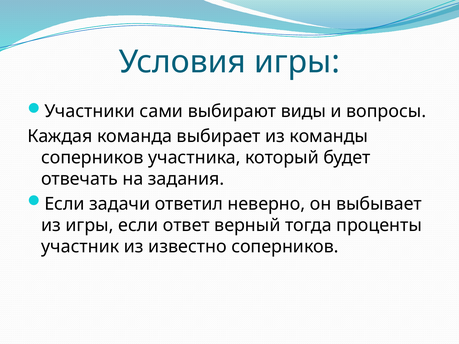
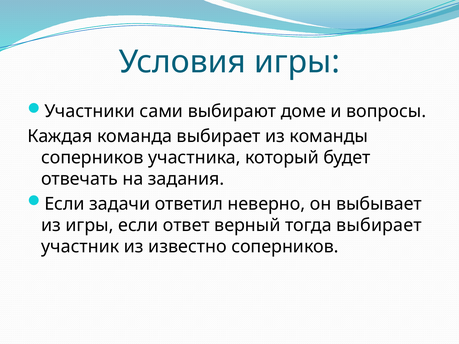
виды: виды -> доме (303, 111)
тогда проценты: проценты -> выбирает (379, 225)
